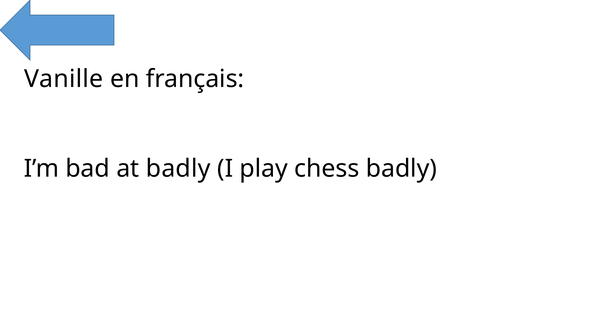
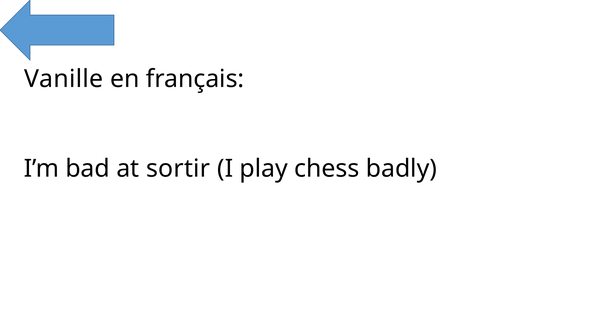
at badly: badly -> sortir (178, 169)
